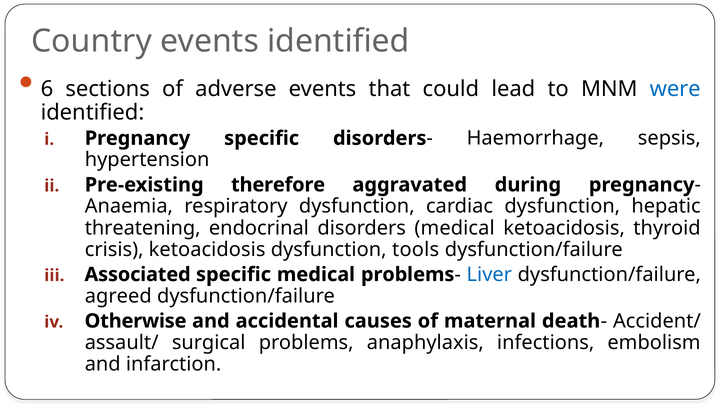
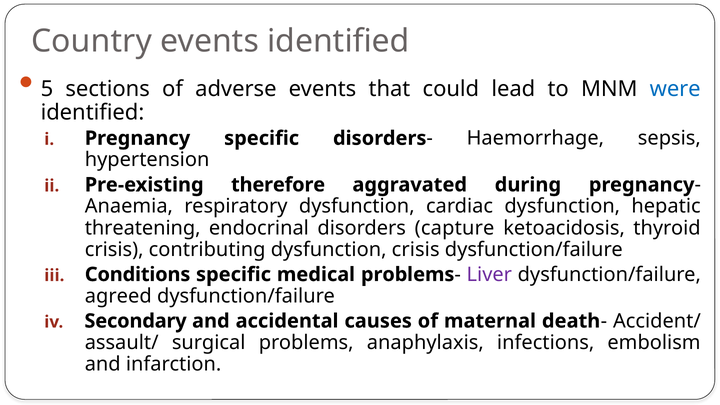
6: 6 -> 5 (47, 89)
disorders medical: medical -> capture (455, 228)
crisis ketoacidosis: ketoacidosis -> contributing (207, 250)
dysfunction tools: tools -> crisis (416, 250)
Associated: Associated -> Conditions (138, 275)
Liver colour: blue -> purple (489, 275)
Otherwise: Otherwise -> Secondary (136, 321)
